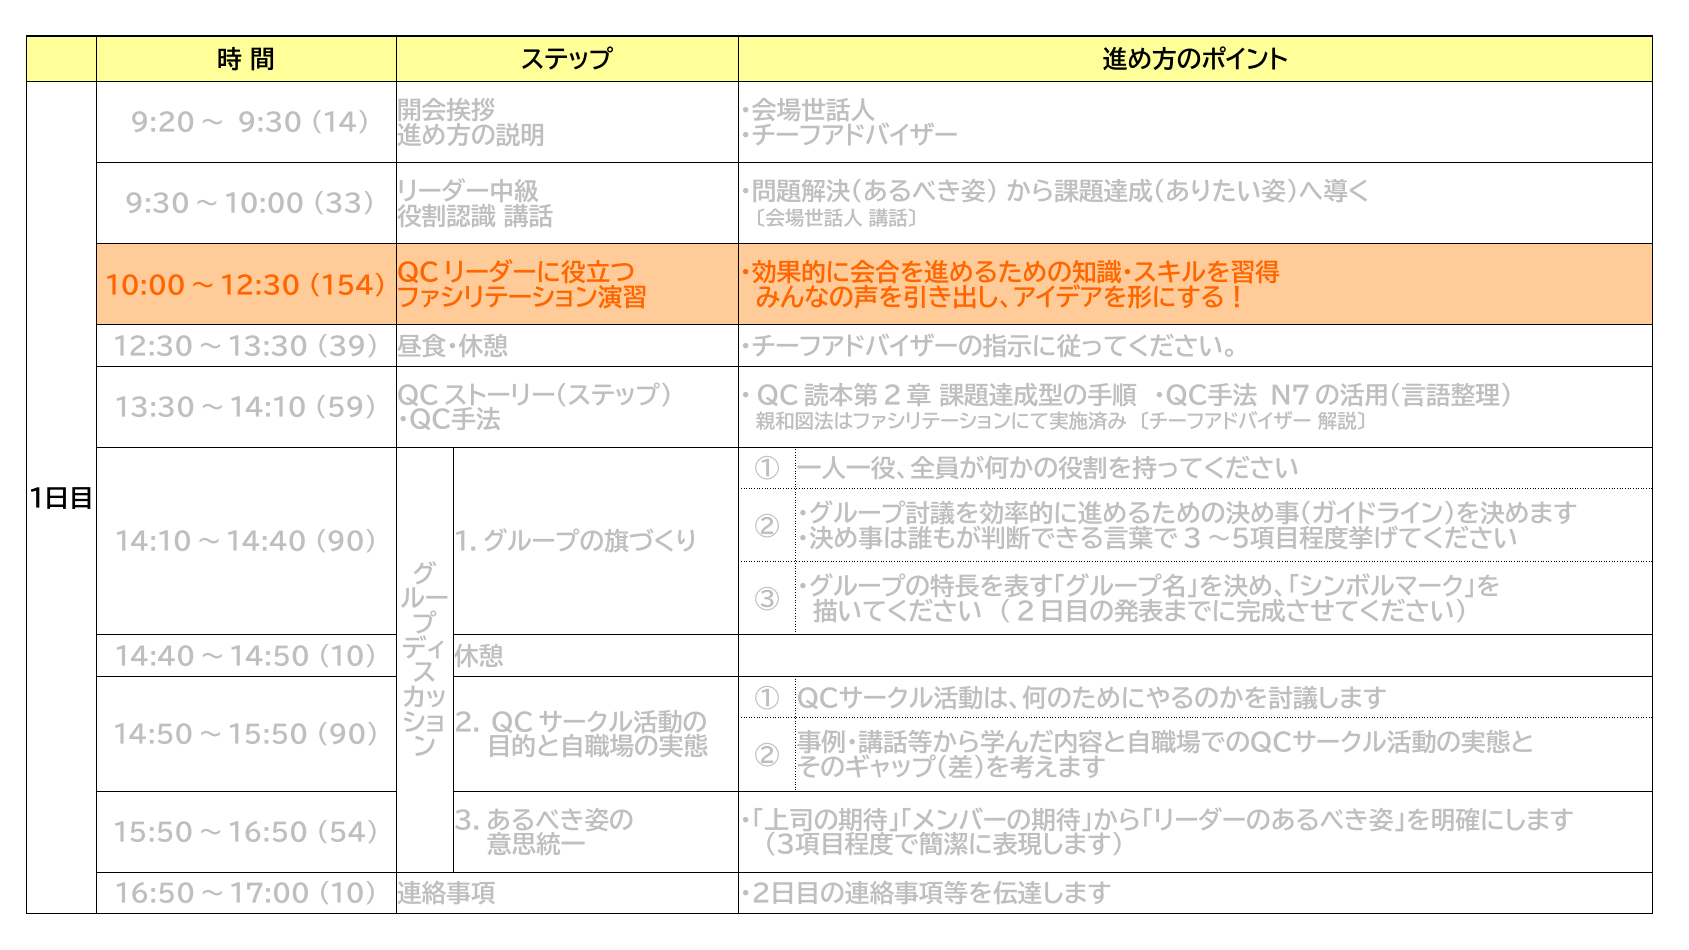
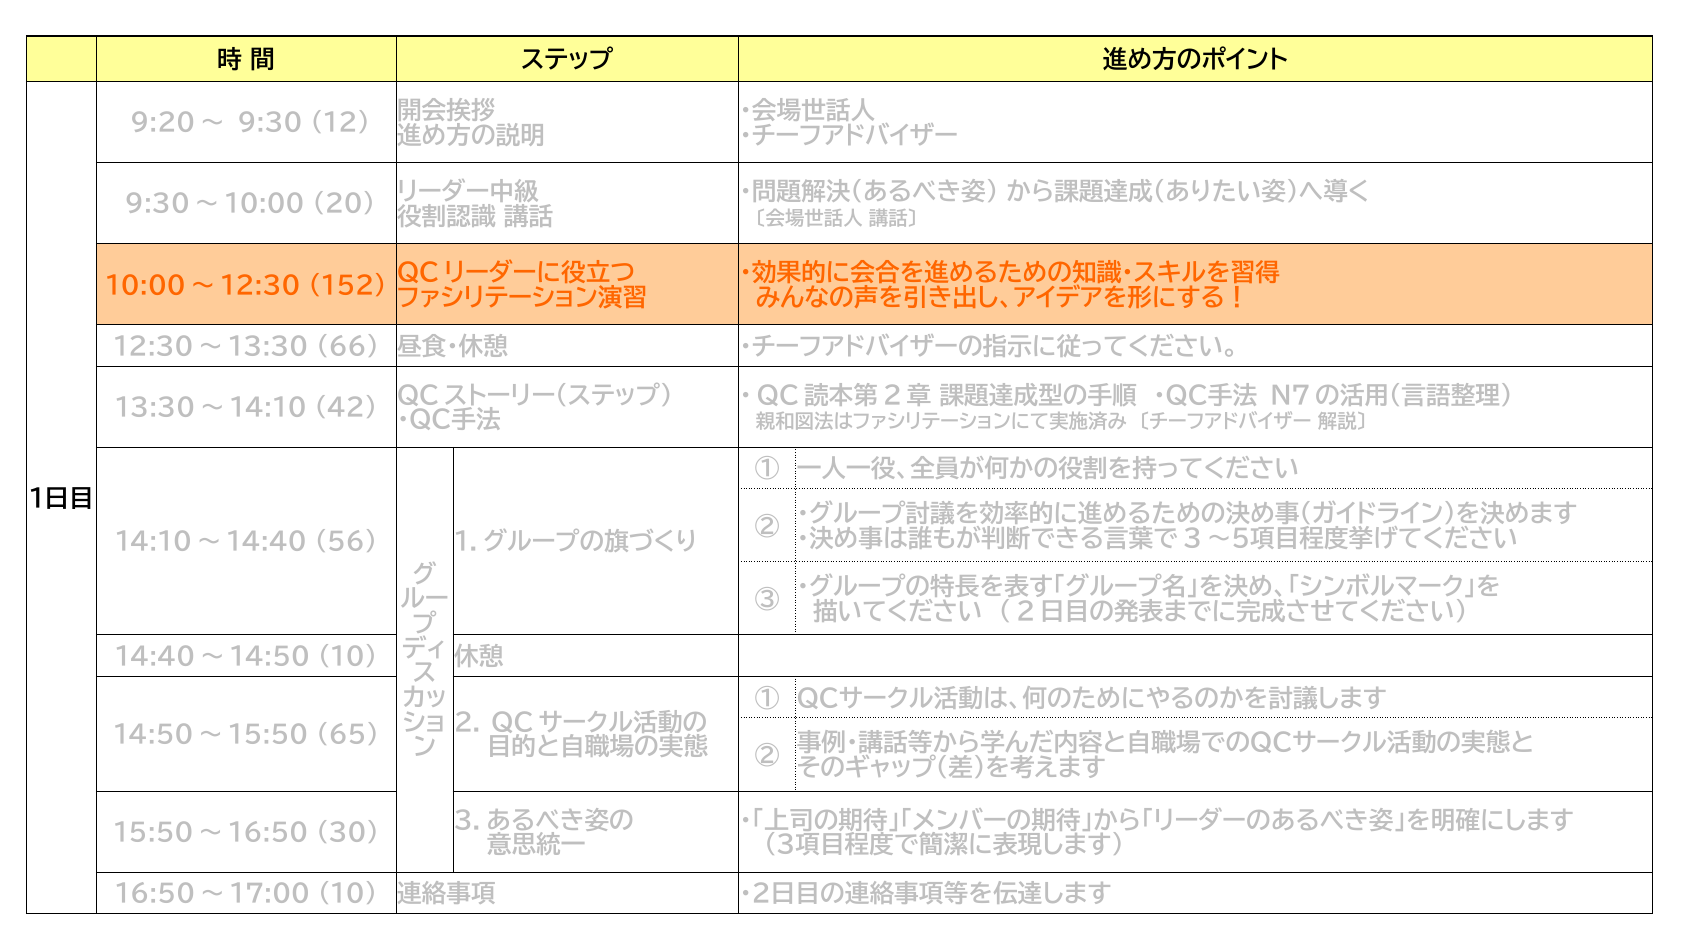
14: 14 -> 12 (340, 124)
33: 33 -> 20 (344, 205)
154: 154 -> 152 (348, 286)
39: 39 -> 66 (348, 347)
59: 59 -> 42 (346, 408)
14:10～14:40 90: 90 -> 56 (346, 543)
14:50～15:50 90: 90 -> 65 (348, 736)
54: 54 -> 30 (348, 833)
